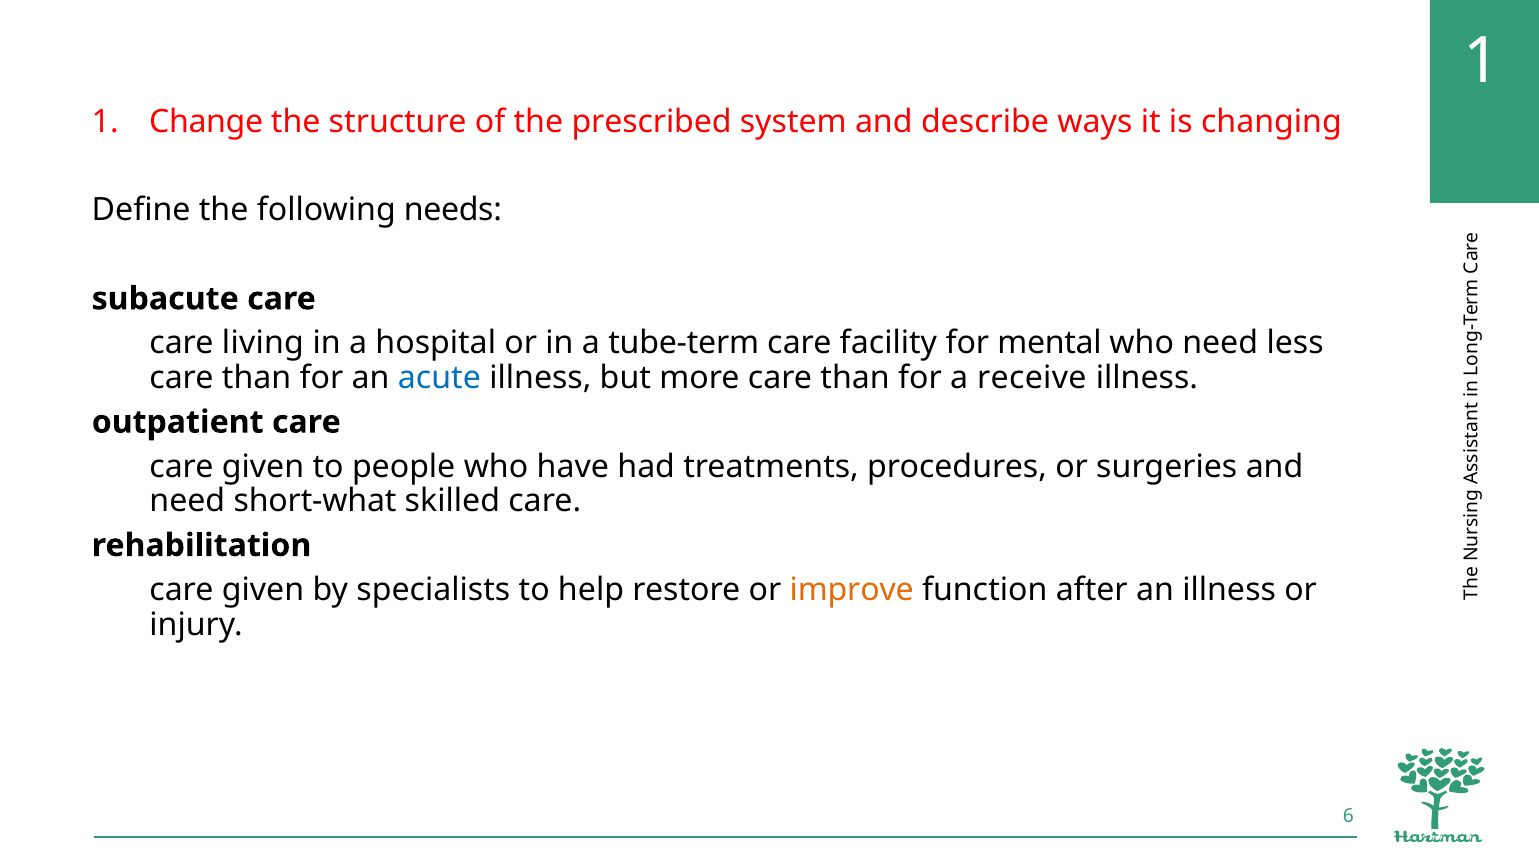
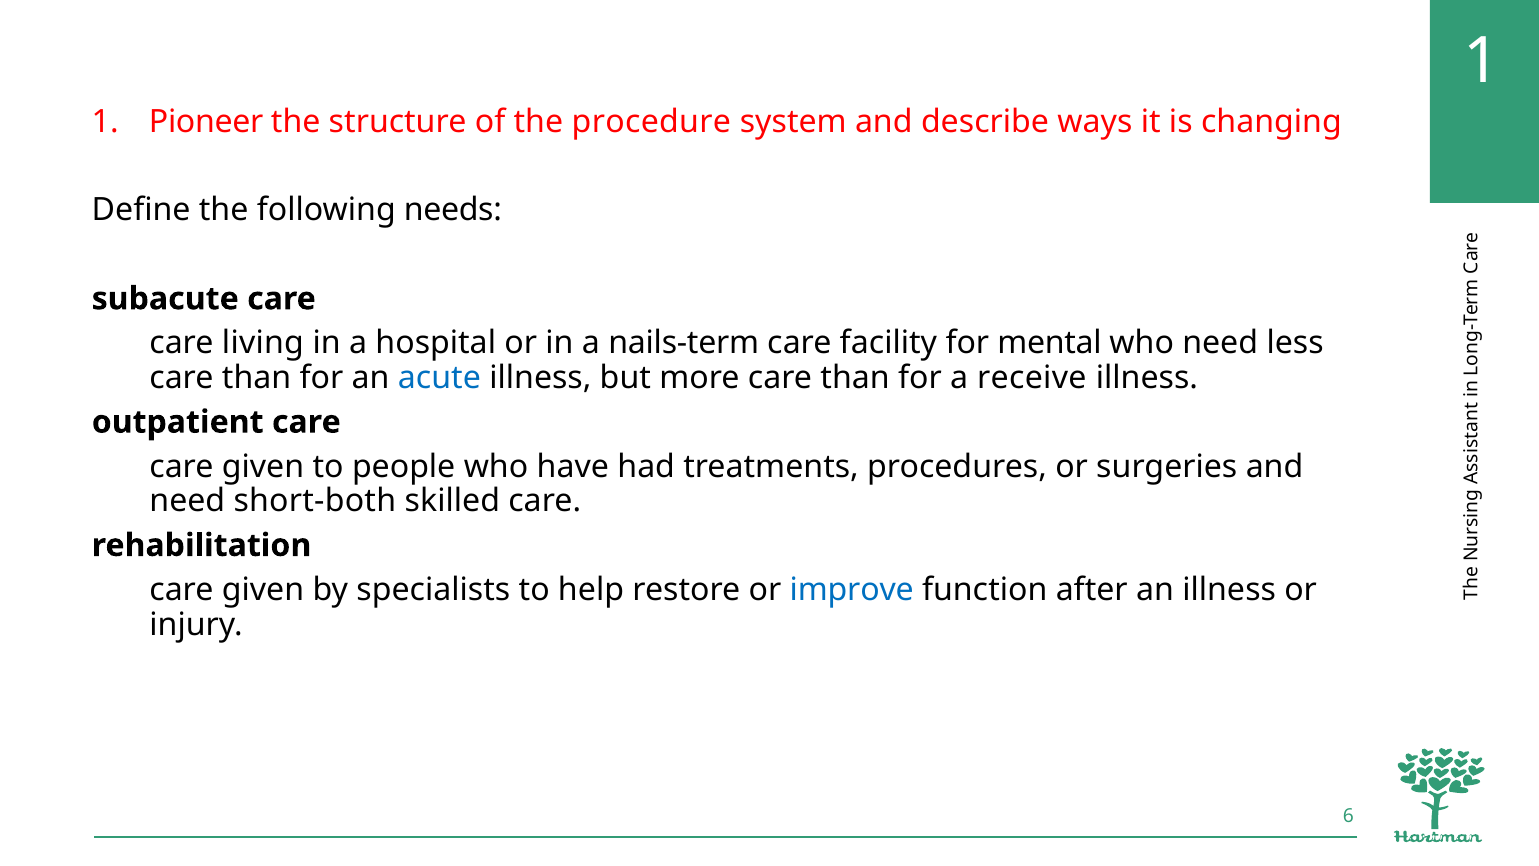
Change: Change -> Pioneer (206, 121)
prescribed: prescribed -> procedure (651, 121)
tube-term: tube-term -> nails-term (684, 343)
short-what: short-what -> short-both (315, 501)
improve colour: orange -> blue (852, 590)
